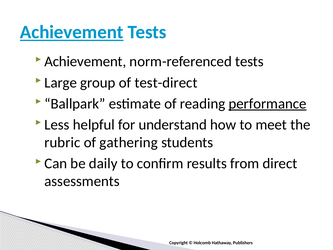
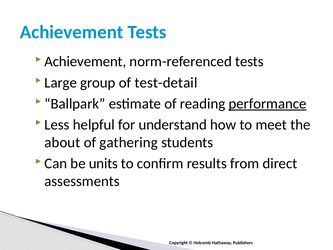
Achievement underline: present -> none (72, 32)
test-direct: test-direct -> test-detail (166, 83)
rubric: rubric -> about (62, 142)
daily: daily -> units (103, 163)
